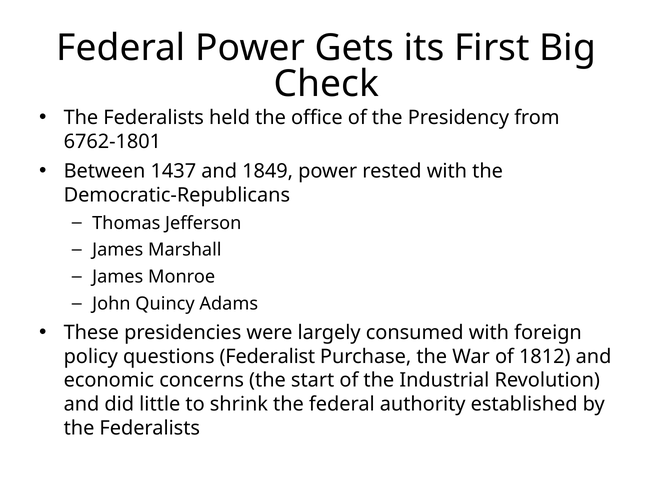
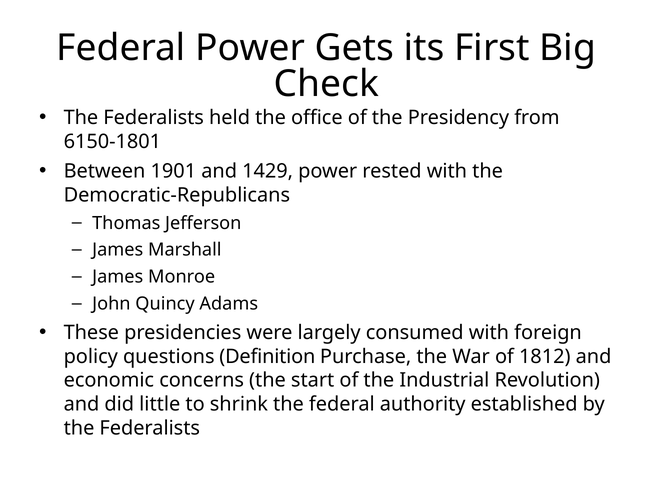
6762-1801: 6762-1801 -> 6150-1801 (112, 141)
1437: 1437 -> 1901 (173, 171)
1849: 1849 -> 1429 (268, 171)
Federalist: Federalist -> Definition (267, 356)
